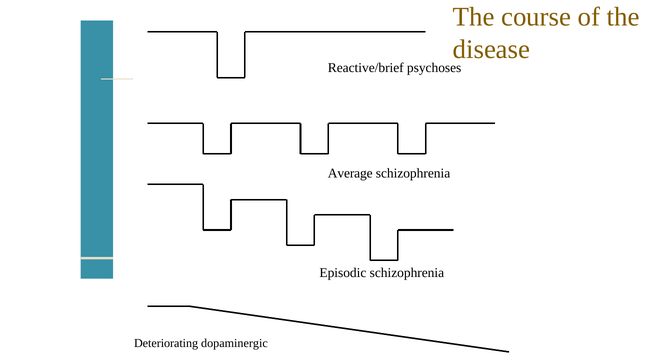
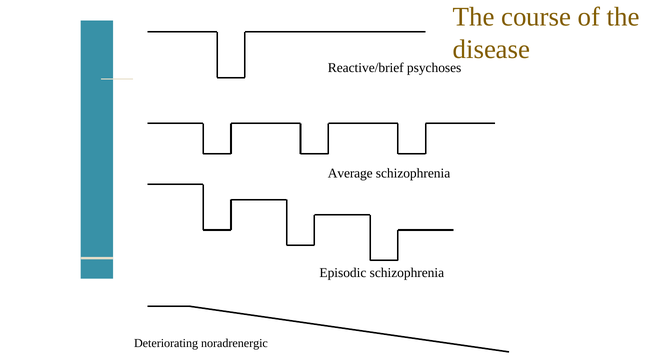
dopaminergic: dopaminergic -> noradrenergic (234, 344)
